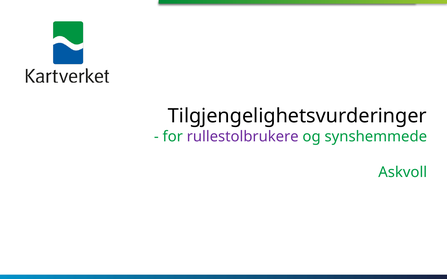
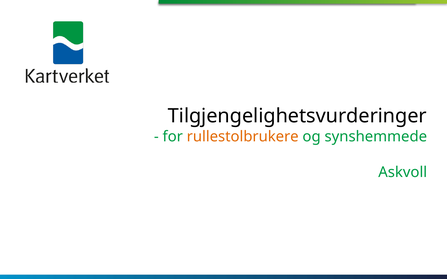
rullestolbrukere colour: purple -> orange (243, 137)
